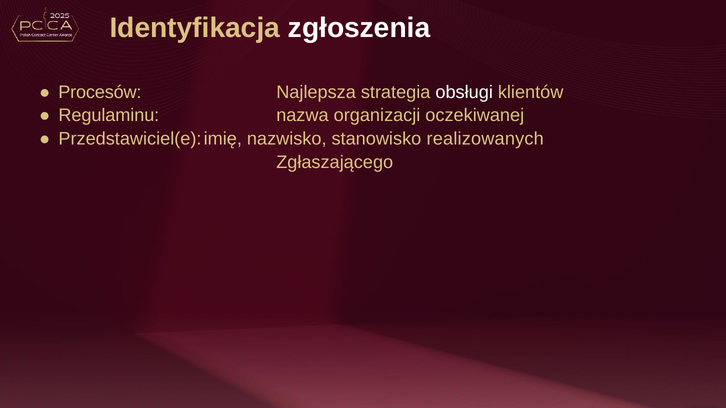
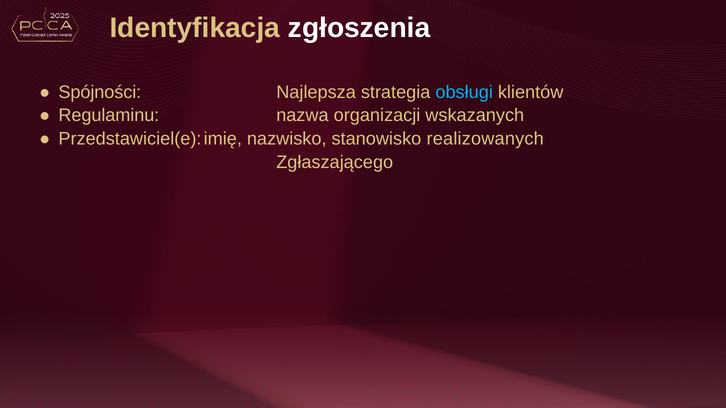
Procesów: Procesów -> Spójności (100, 92)
obsługi colour: white -> light blue (464, 92)
oczekiwanej: oczekiwanej -> wskazanych (475, 116)
